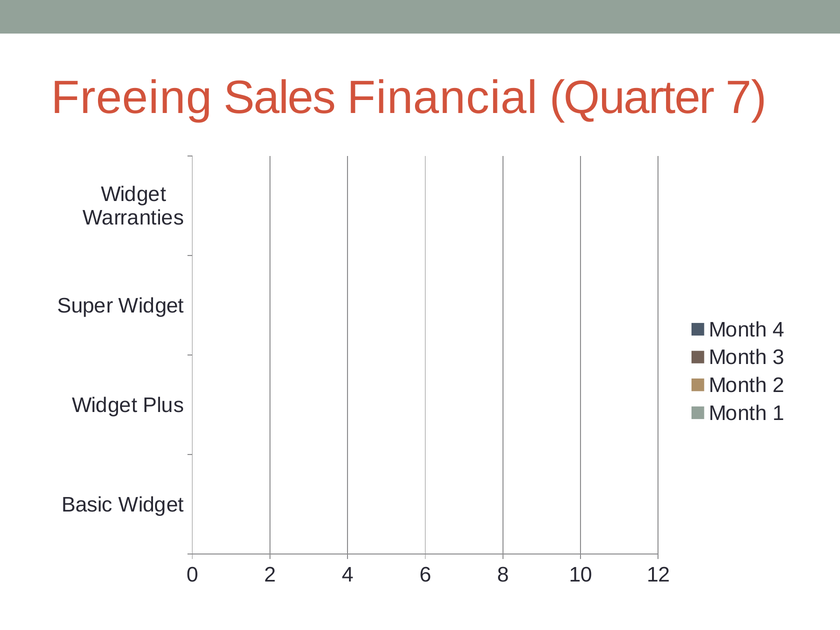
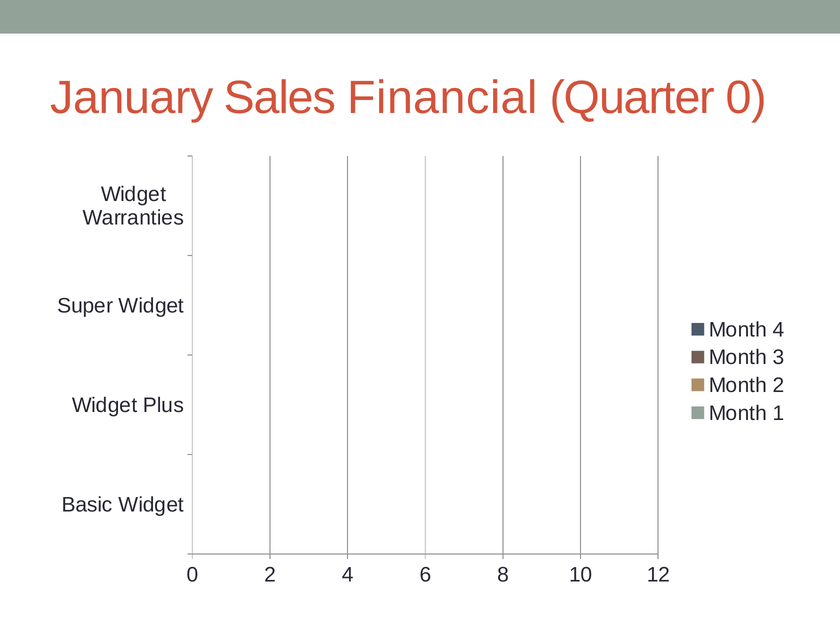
Freeing: Freeing -> January (132, 98)
Quarter 7: 7 -> 0 (746, 98)
